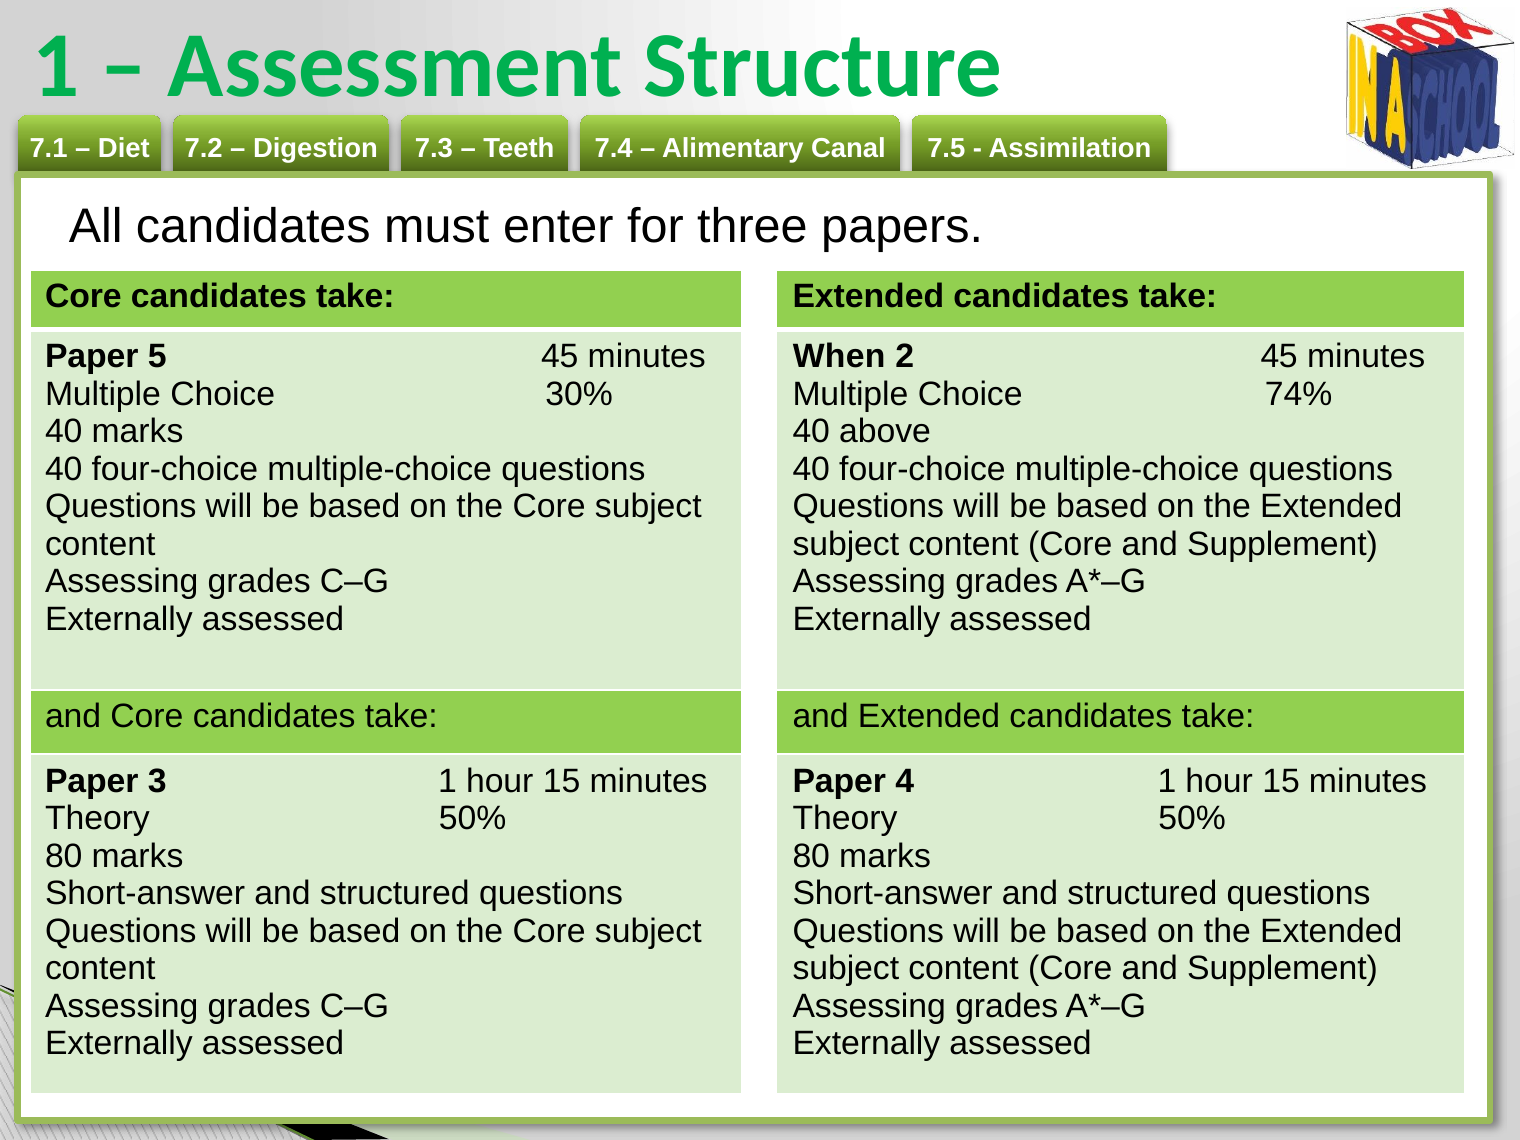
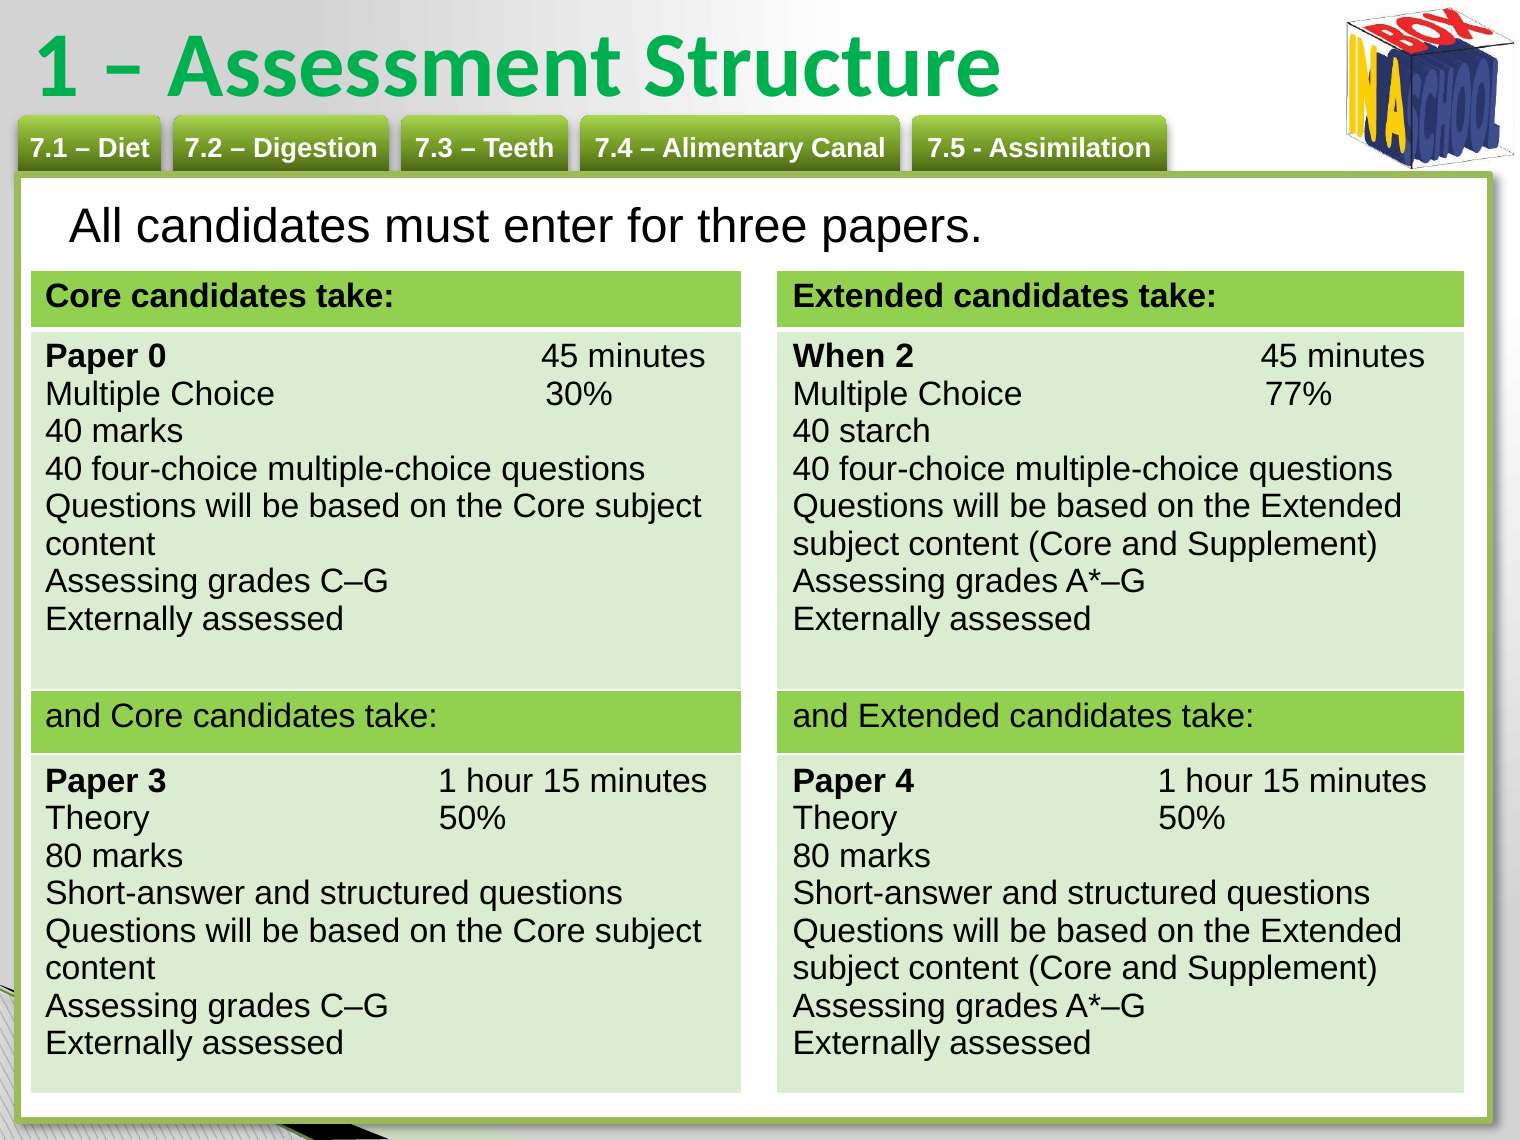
5: 5 -> 0 (157, 357)
74%: 74% -> 77% (1299, 394)
above: above -> starch (885, 432)
